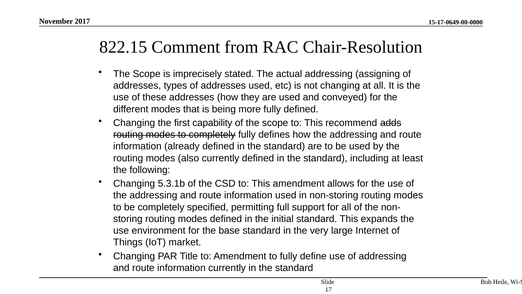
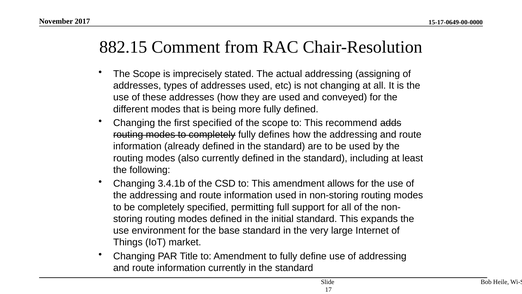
822.15: 822.15 -> 882.15 (123, 47)
first capability: capability -> specified (212, 123)
5.3.1b: 5.3.1b -> 3.4.1b (171, 183)
